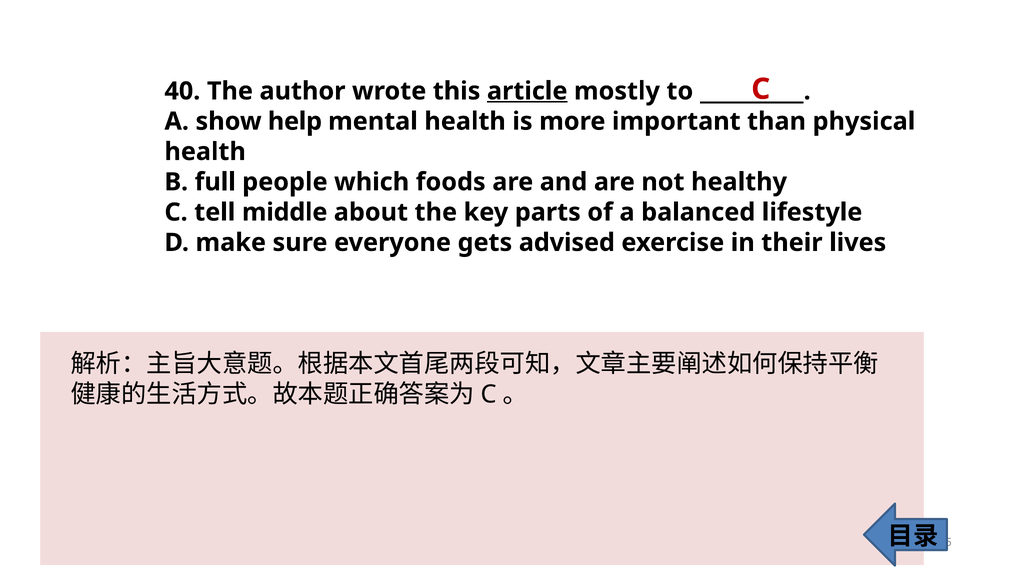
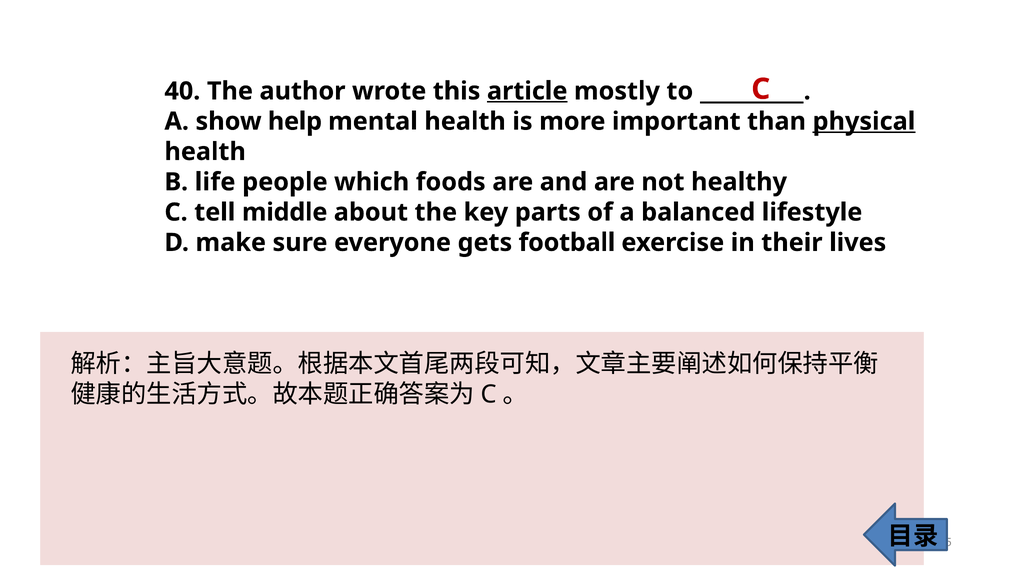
physical underline: none -> present (864, 121)
full: full -> life (215, 182)
advised: advised -> football (567, 243)
